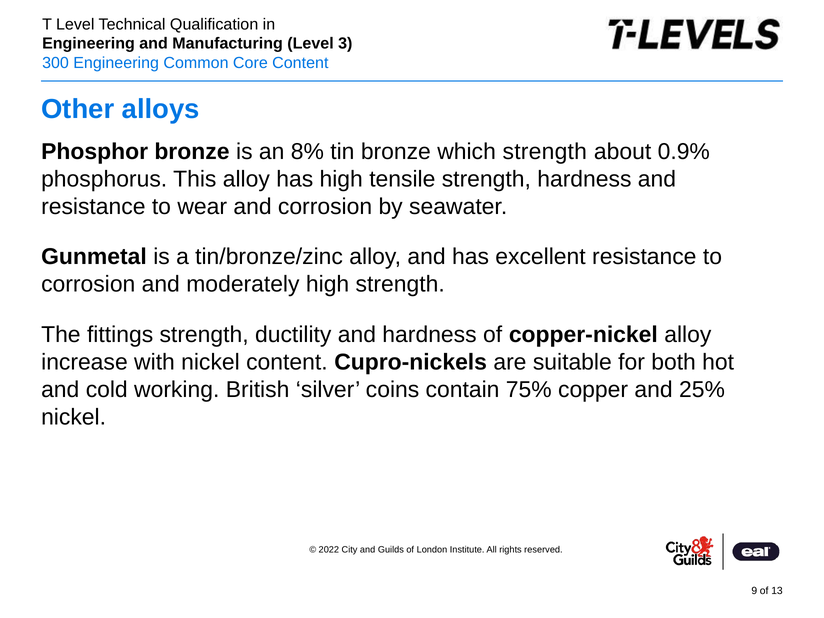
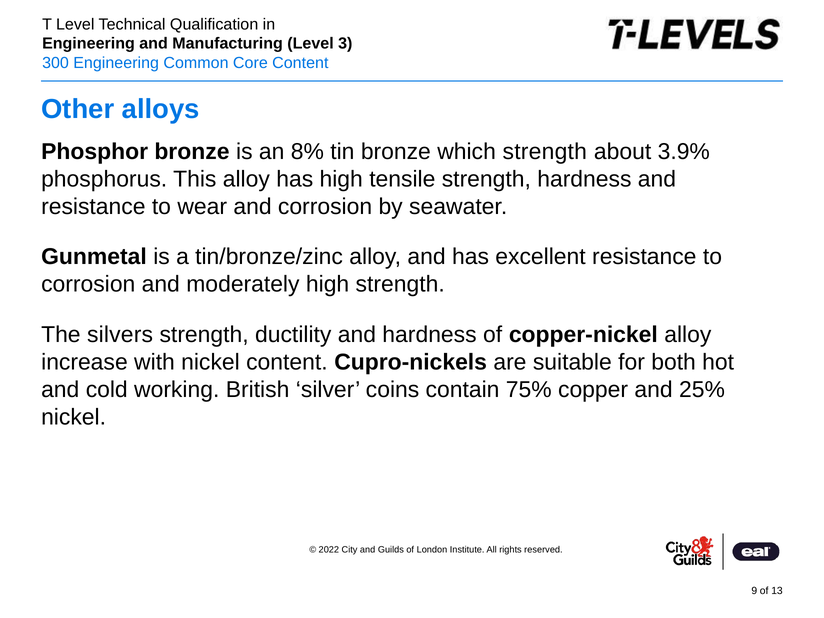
0.9%: 0.9% -> 3.9% (684, 152)
fittings: fittings -> silvers (120, 335)
